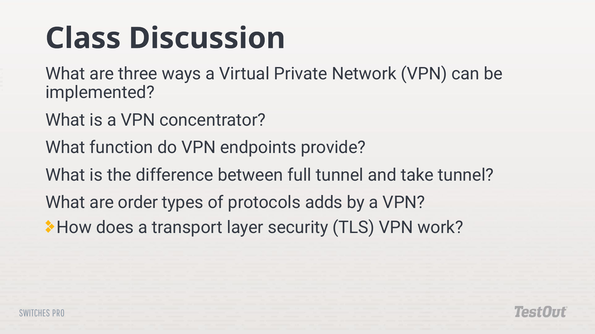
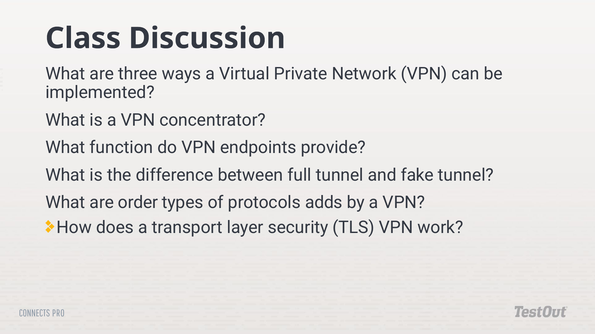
take: take -> fake (417, 175)
SWITCHES: SWITCHES -> CONNECTS (35, 314)
